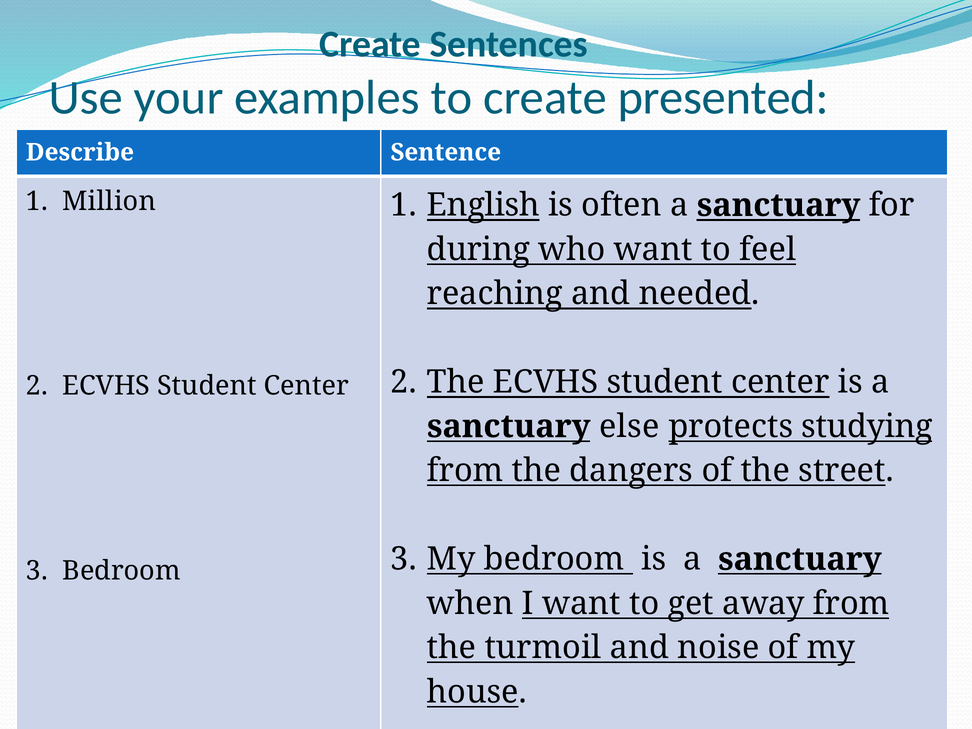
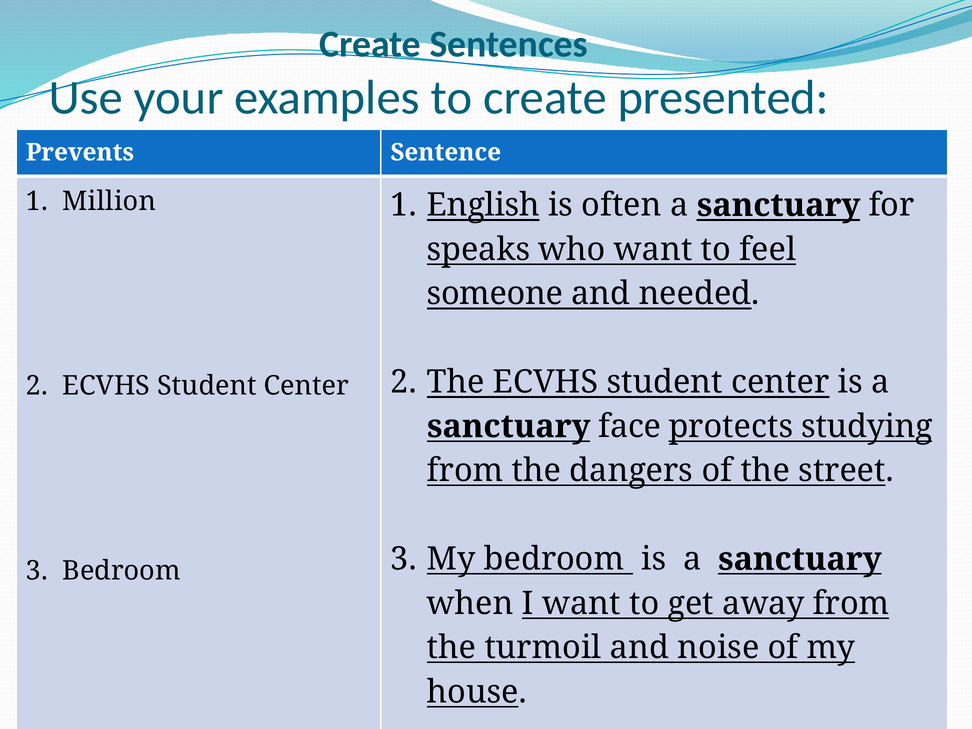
Describe: Describe -> Prevents (80, 152)
during: during -> speaks (479, 249)
reaching: reaching -> someone (495, 294)
else: else -> face (630, 426)
